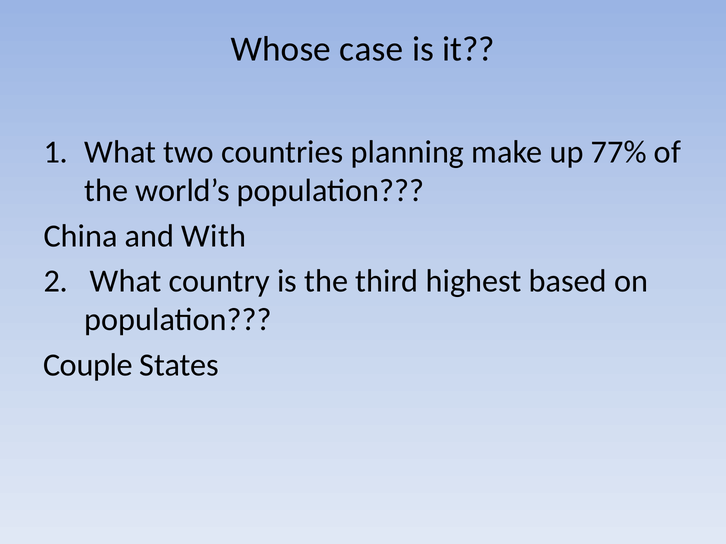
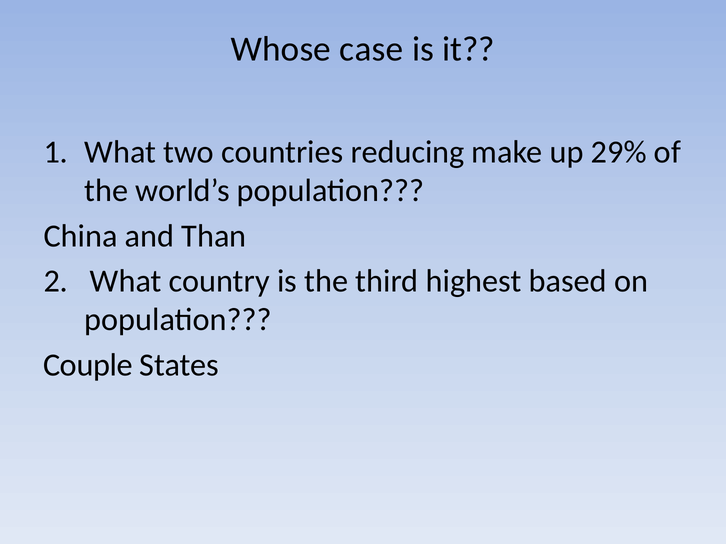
planning: planning -> reducing (408, 152)
77%: 77% -> 29% (619, 152)
With: With -> Than (214, 236)
